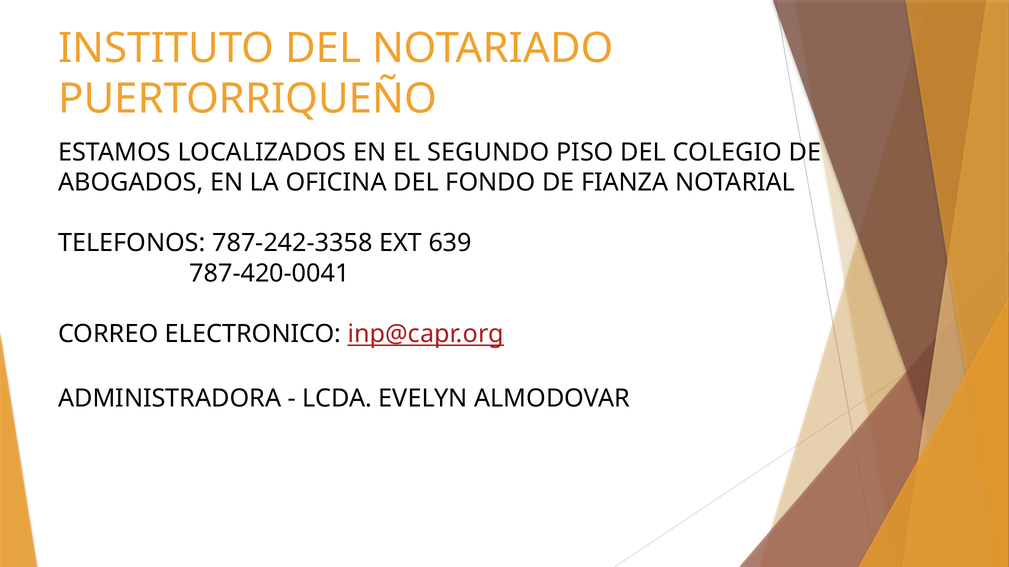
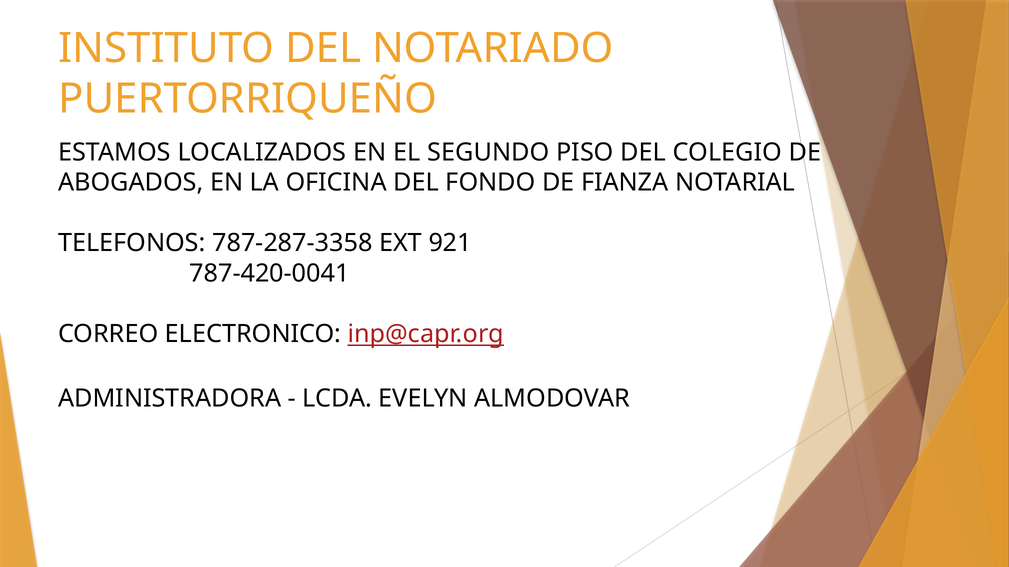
787-242-3358: 787-242-3358 -> 787-287-3358 (292, 243)
639: 639 -> 921 (450, 243)
